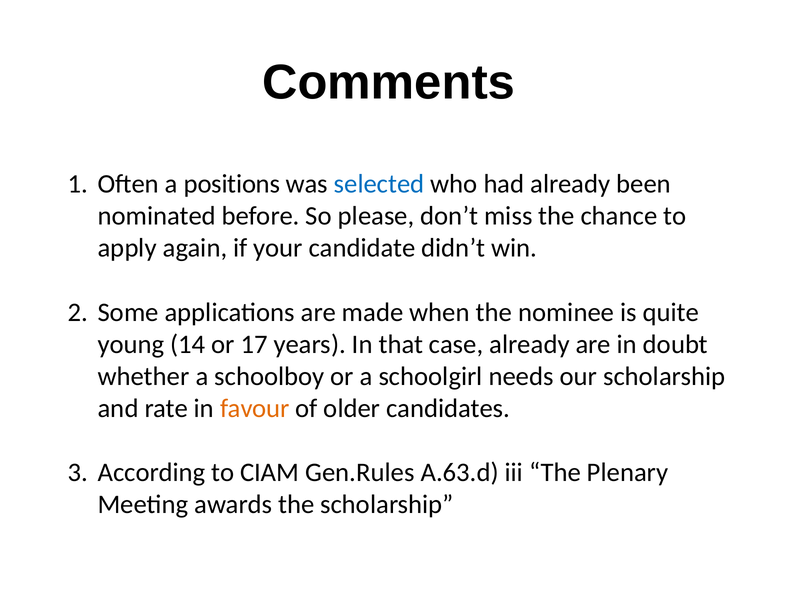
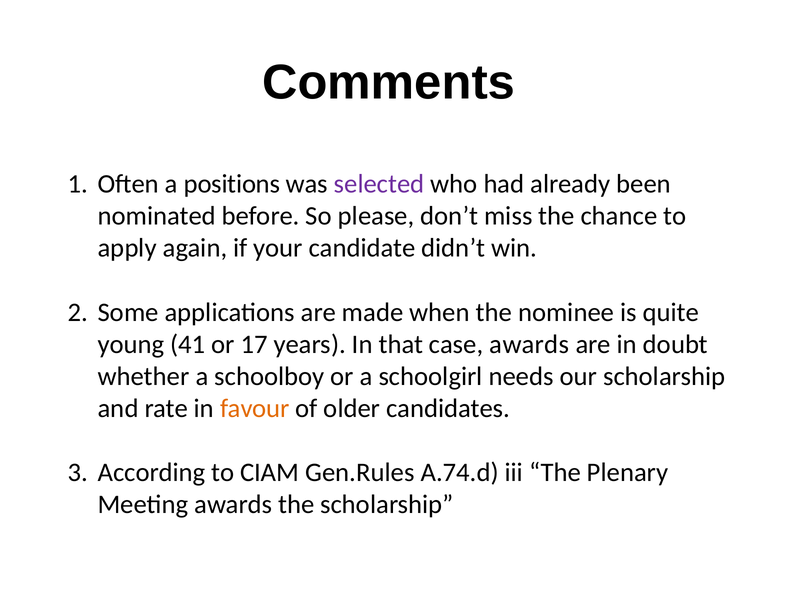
selected colour: blue -> purple (379, 184)
14: 14 -> 41 (188, 344)
case already: already -> awards (529, 344)
A.63.d: A.63.d -> A.74.d (460, 472)
